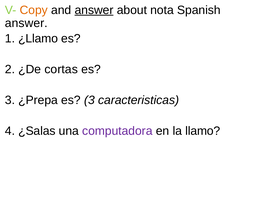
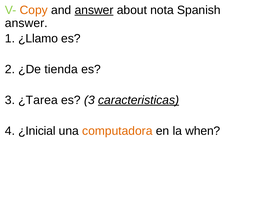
cortas: cortas -> tienda (61, 69)
¿Prepa: ¿Prepa -> ¿Tarea (38, 100)
caracteristicas underline: none -> present (139, 100)
¿Salas: ¿Salas -> ¿Inicial (37, 131)
computadora colour: purple -> orange (117, 131)
llamo: llamo -> when (203, 131)
